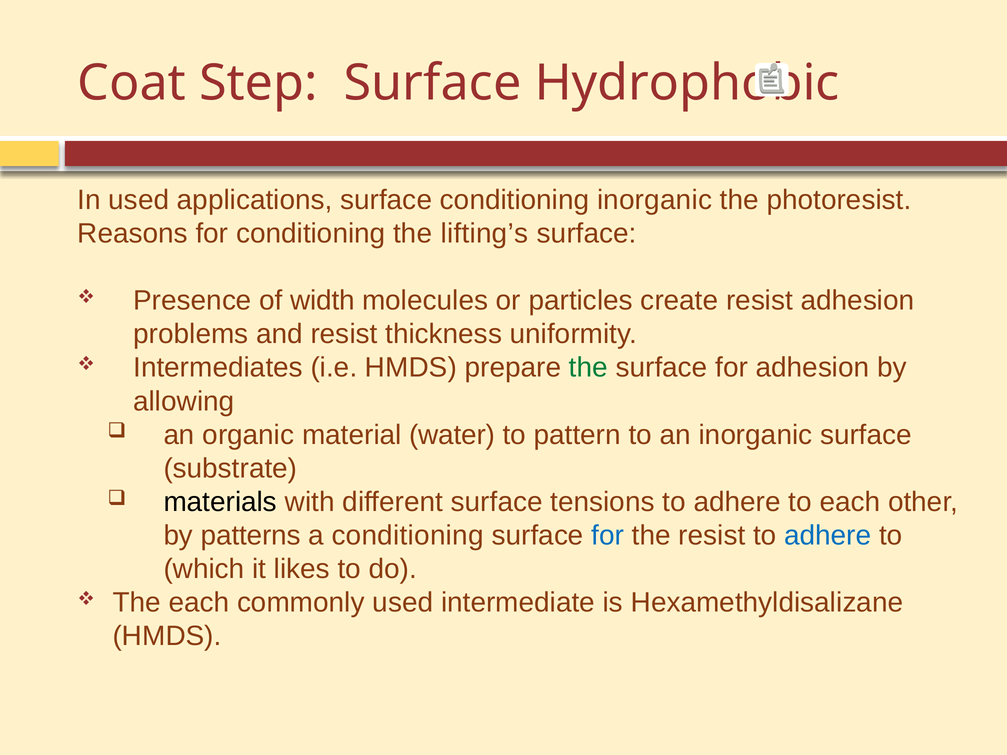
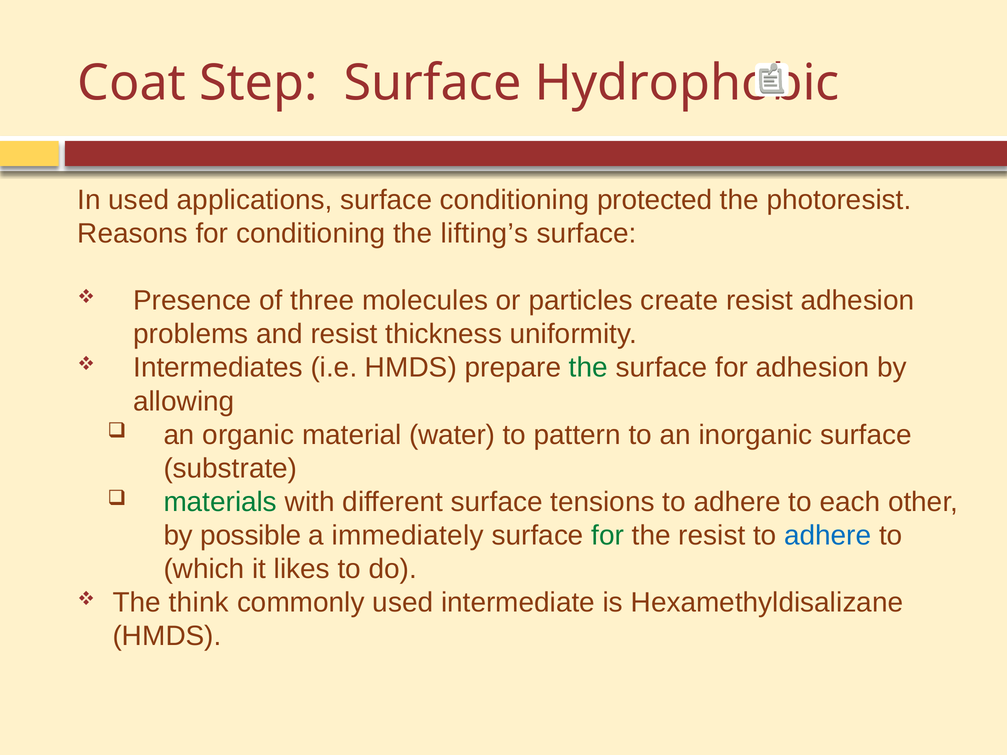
conditioning inorganic: inorganic -> protected (655, 200)
width: width -> three (322, 301)
materials colour: black -> green (220, 502)
patterns: patterns -> possible (251, 536)
a conditioning: conditioning -> immediately (408, 536)
for colour: blue -> green (608, 536)
The each: each -> think (199, 603)
